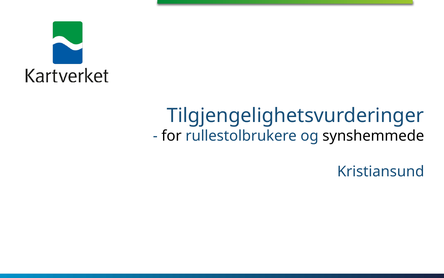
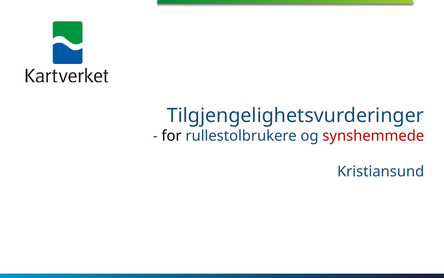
synshemmede colour: black -> red (373, 136)
